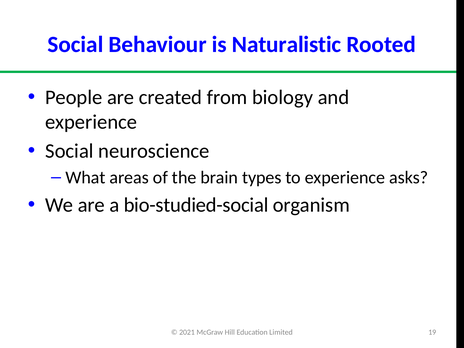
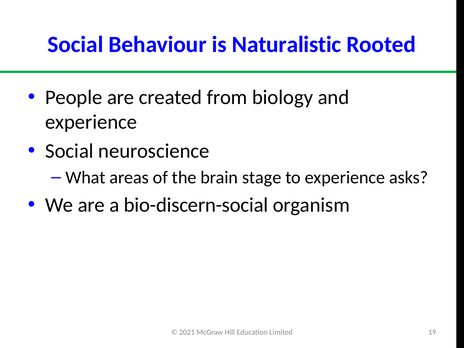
types: types -> stage (262, 178)
bio-studied-social: bio-studied-social -> bio-discern-social (196, 205)
